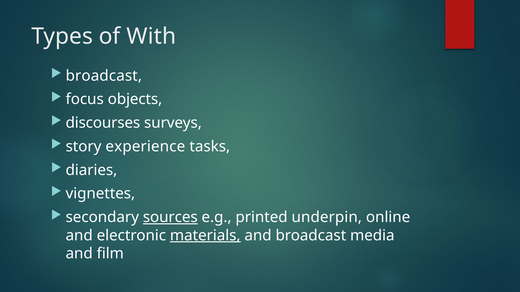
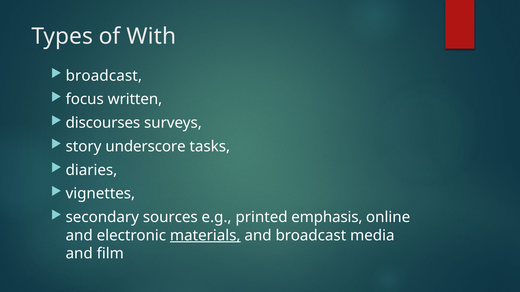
objects: objects -> written (135, 99)
experience: experience -> underscore (146, 147)
sources underline: present -> none (170, 218)
underpin: underpin -> emphasis (327, 218)
